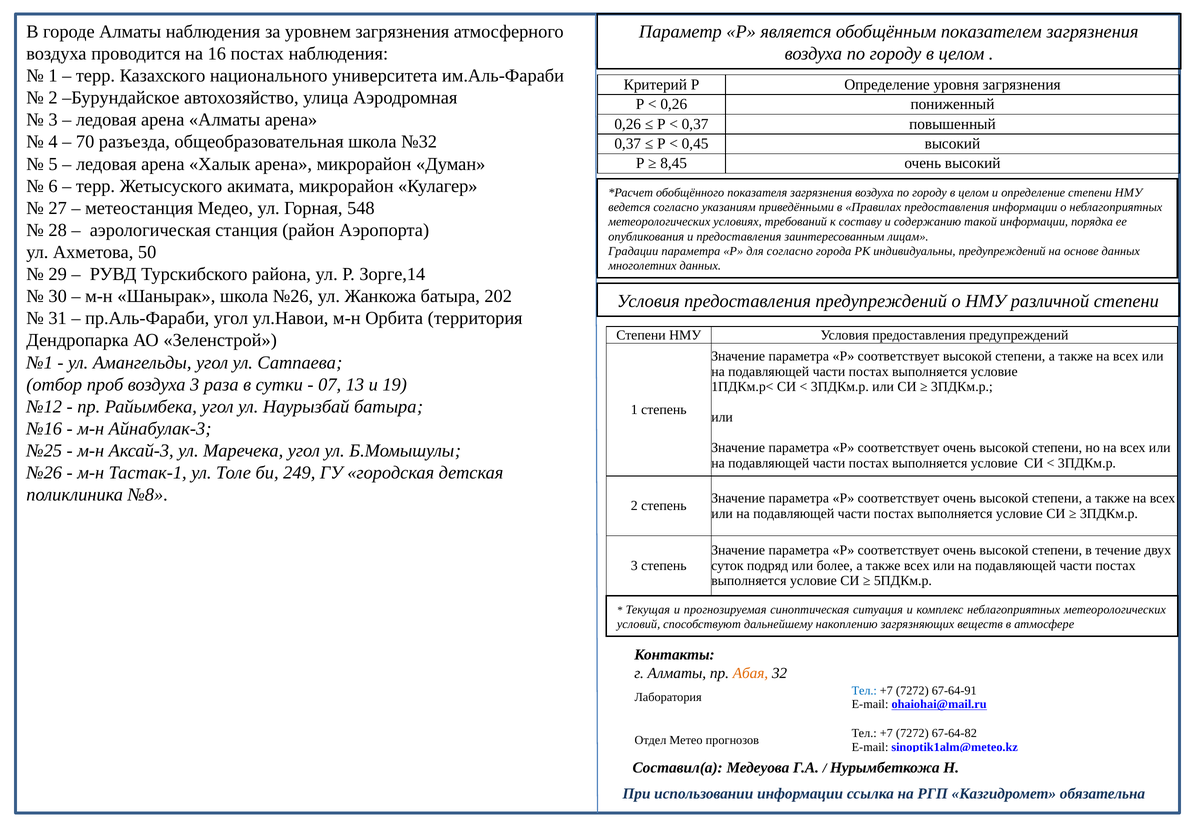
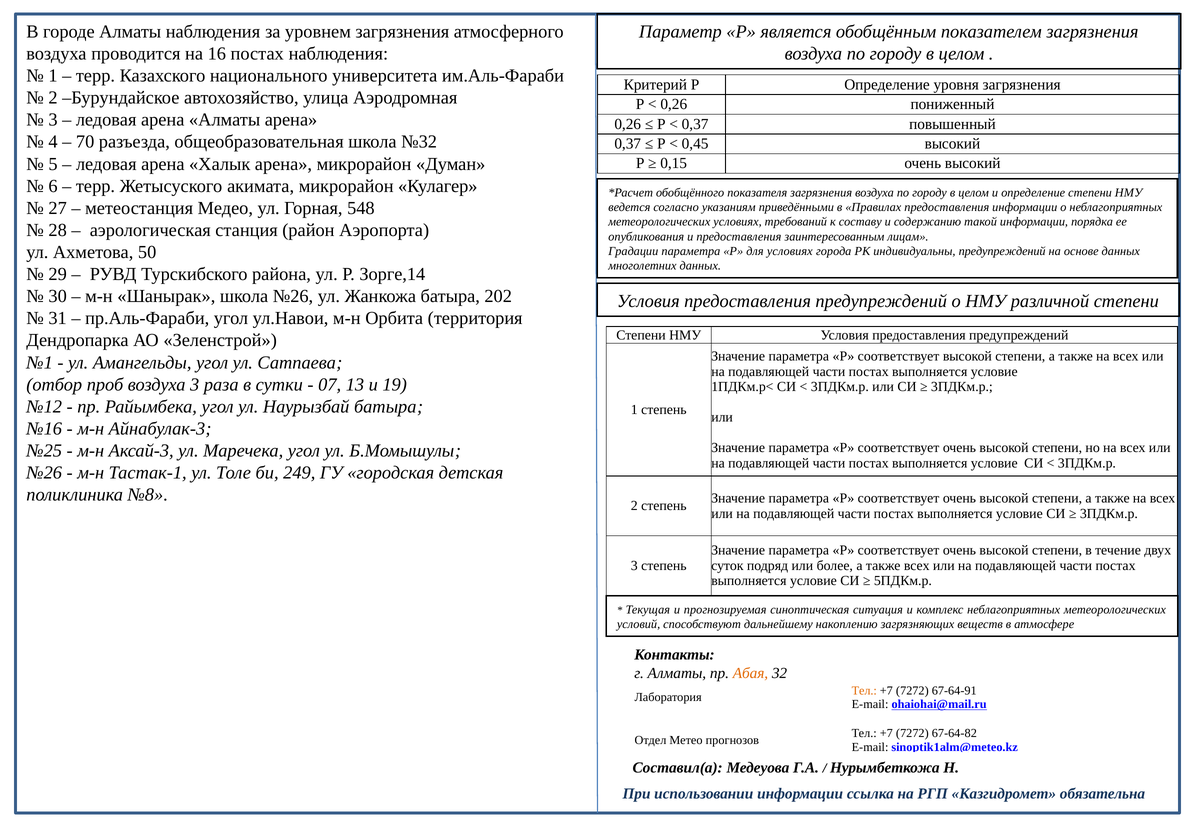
8,45: 8,45 -> 0,15 (674, 163)
для согласно: согласно -> условиях (790, 251)
Тел colour: blue -> orange (864, 691)
